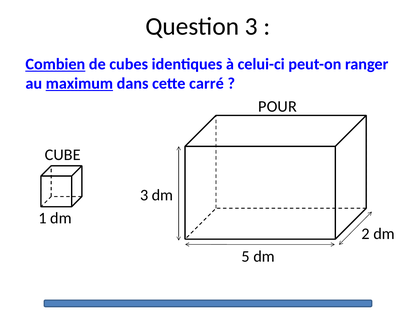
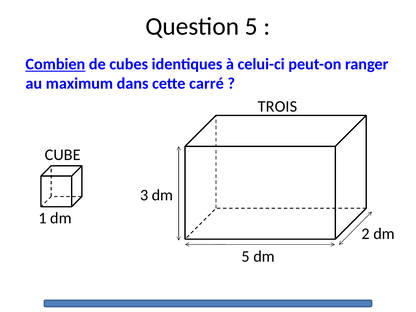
Question 3: 3 -> 5 (251, 27)
maximum underline: present -> none (79, 84)
POUR: POUR -> TROIS (278, 107)
